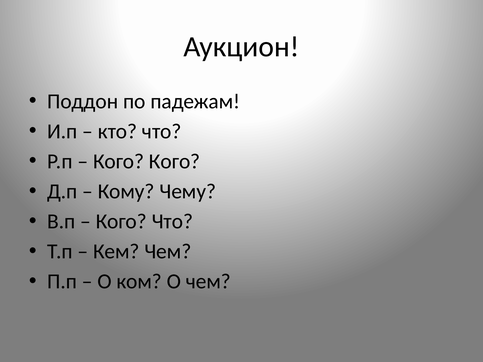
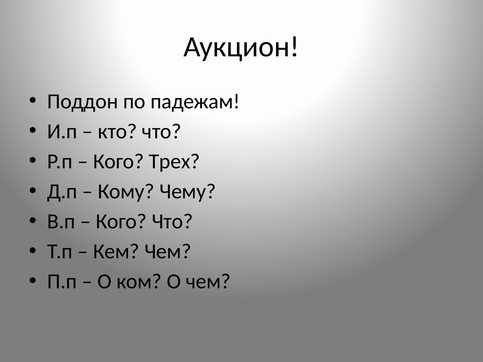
Кого Кого: Кого -> Трех (175, 161)
